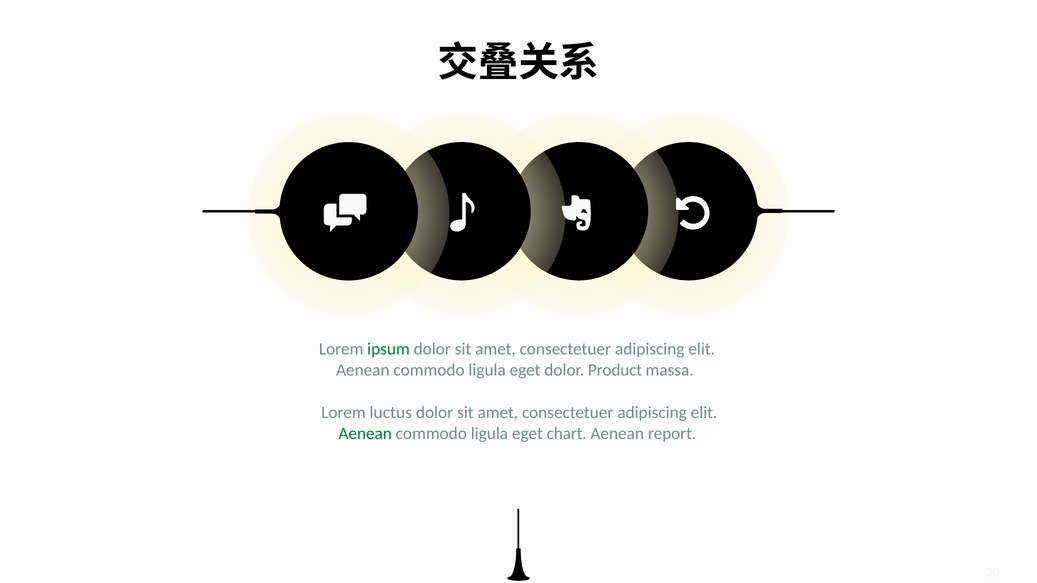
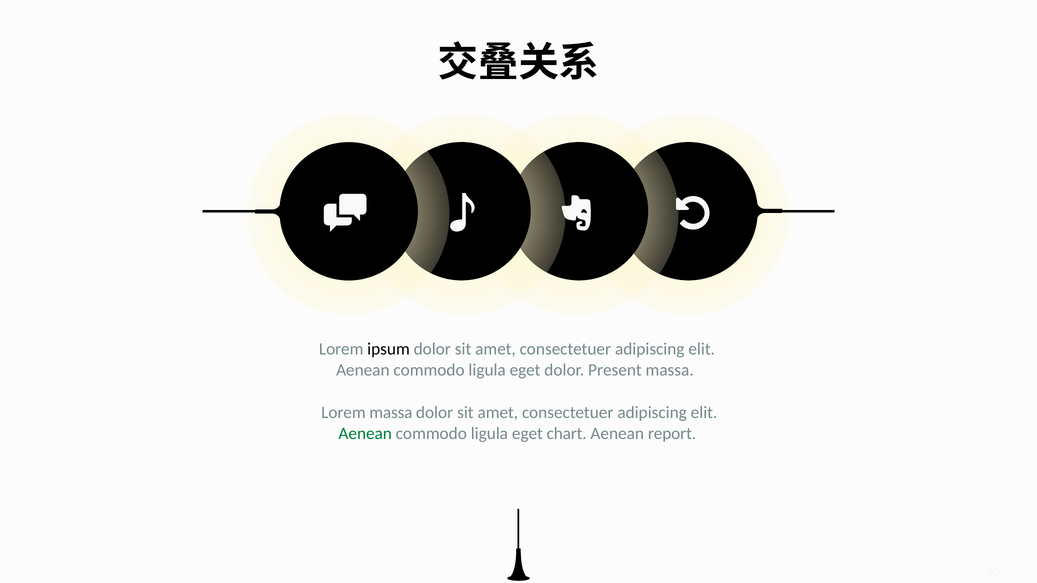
ipsum colour: green -> black (389, 349)
Product: Product -> Present (615, 370)
Lorem luctus: luctus -> massa (391, 413)
